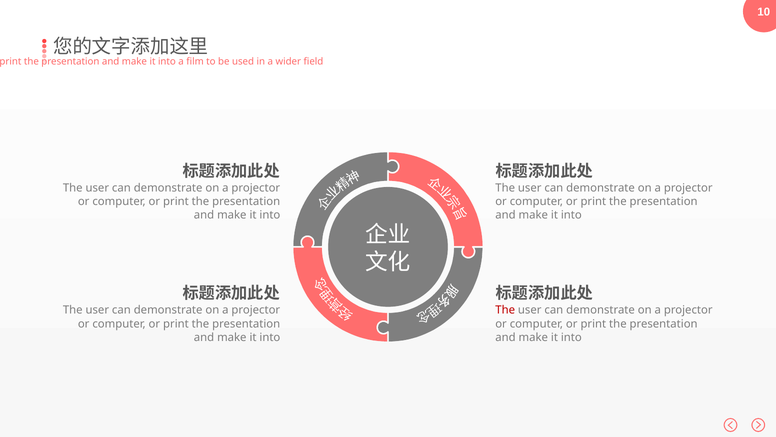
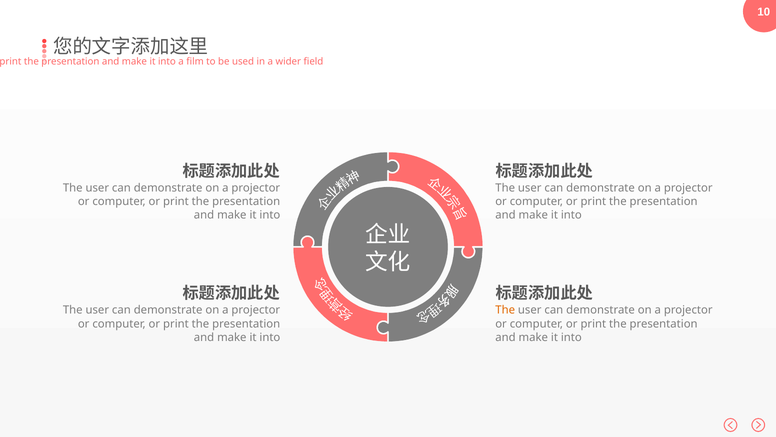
The colour: red -> orange (505, 310)
